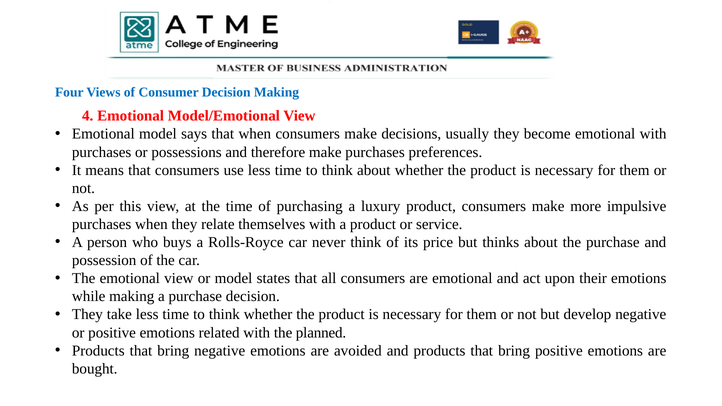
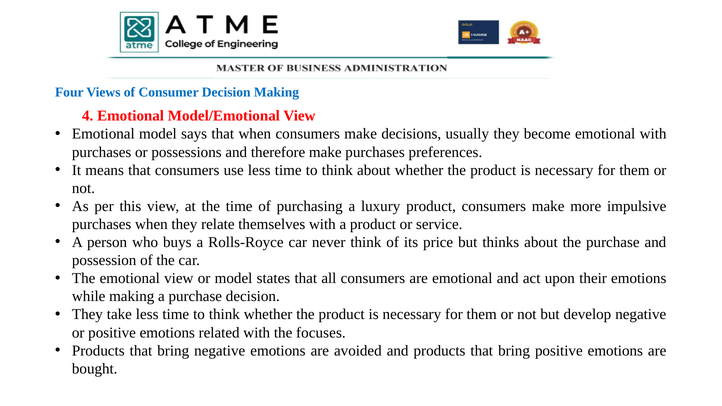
planned: planned -> focuses (321, 333)
